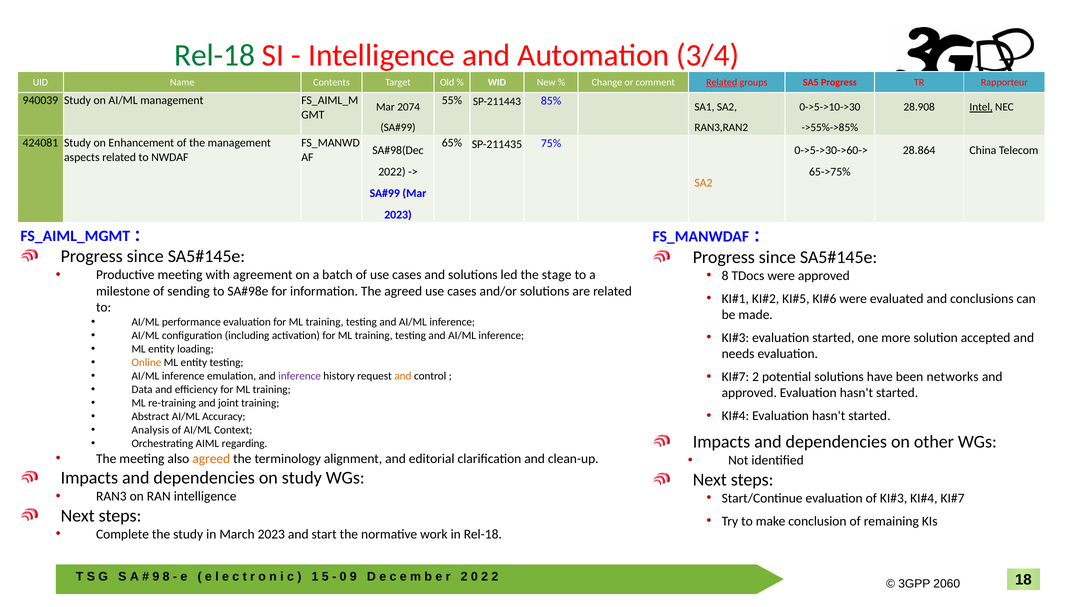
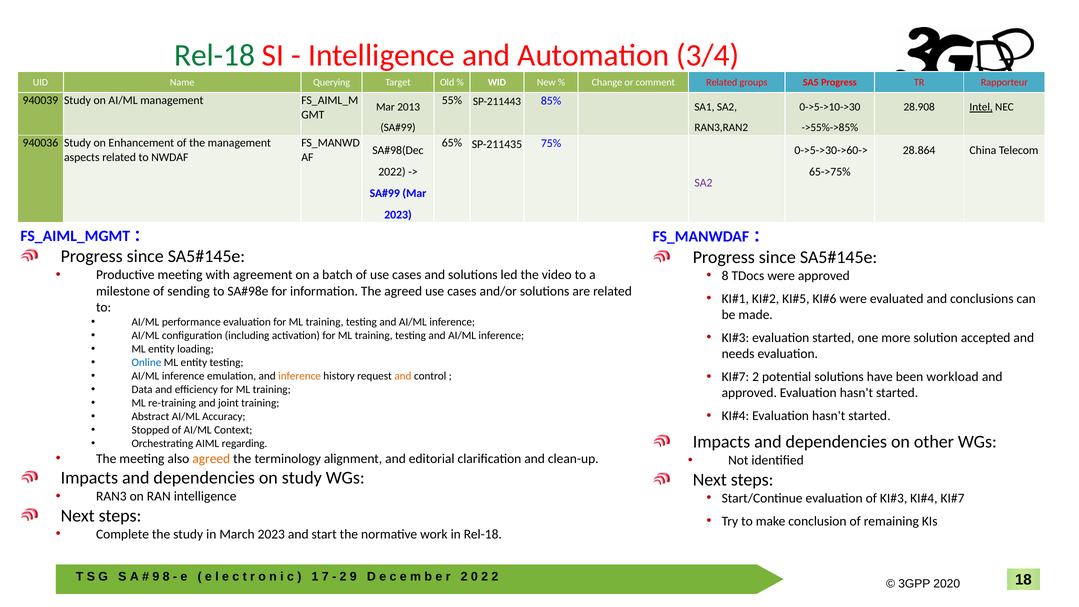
Contents: Contents -> Querying (332, 83)
Related underline: present -> none (722, 83)
2074: 2074 -> 2013 (409, 107)
424081: 424081 -> 940036 (40, 143)
SA2 colour: orange -> purple (703, 183)
stage: stage -> video (557, 275)
Online colour: orange -> blue (146, 363)
networks: networks -> workload (953, 377)
inference colour: purple -> orange (300, 376)
Analysis: Analysis -> Stopped (150, 430)
5: 5 -> 7 (325, 576)
0: 0 -> 2 (343, 576)
2060: 2060 -> 2020 (947, 584)
